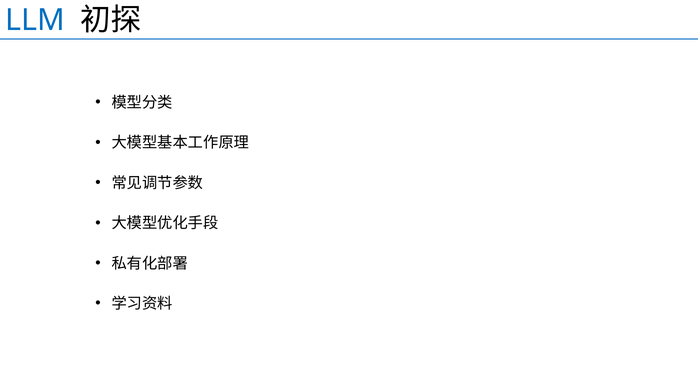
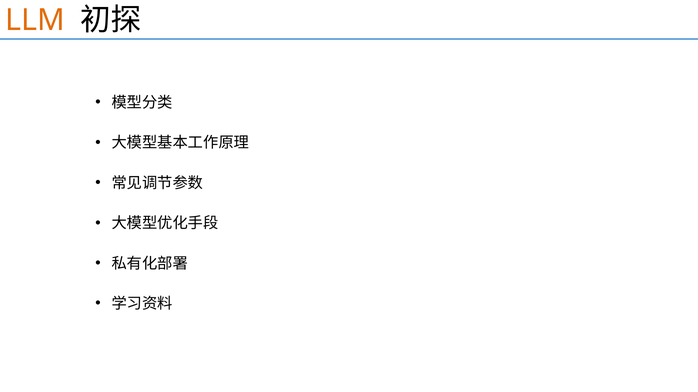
LLM colour: blue -> orange (35, 20)
